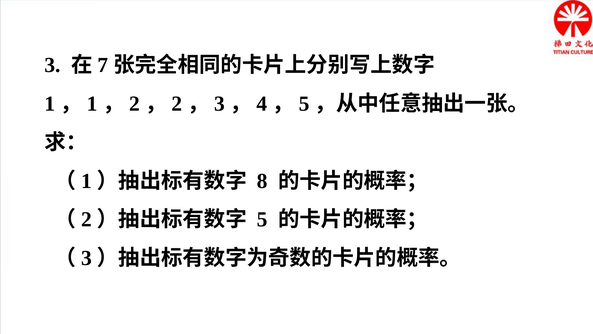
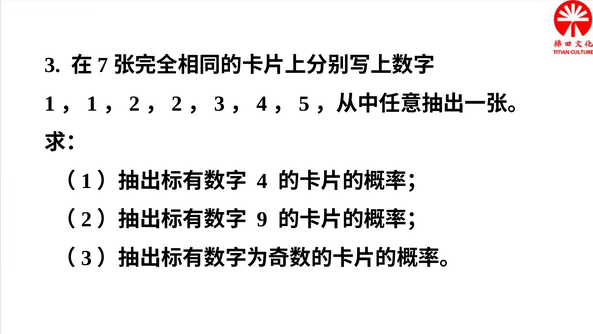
8: 8 -> 4 (262, 181)
5: 5 -> 9 (262, 219)
